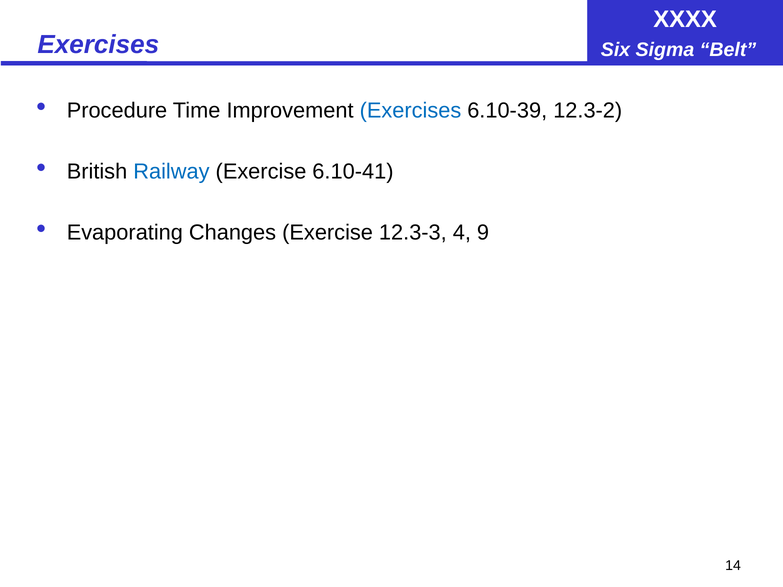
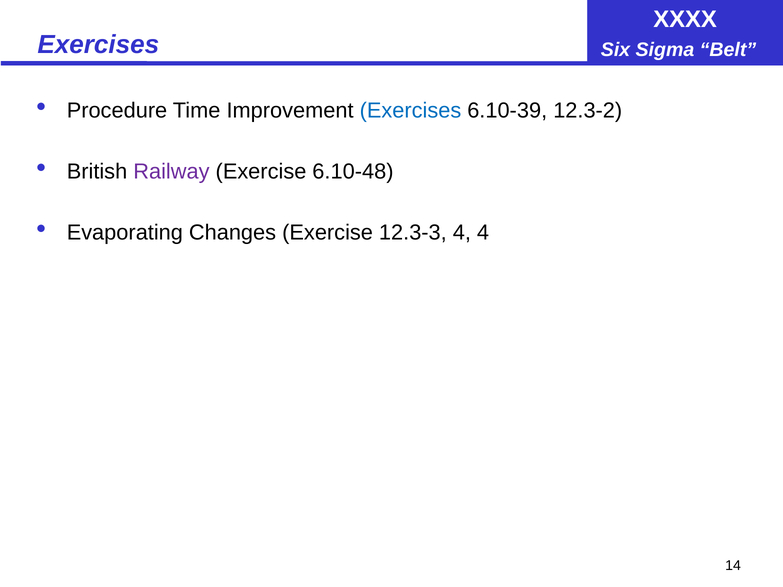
Railway colour: blue -> purple (171, 172)
6.10-41: 6.10-41 -> 6.10-48 (353, 172)
4 9: 9 -> 4 (483, 232)
